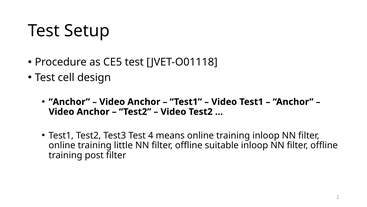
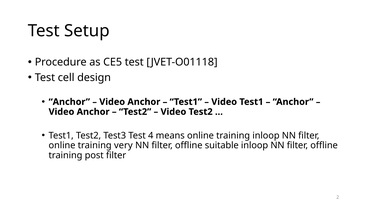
little: little -> very (123, 145)
